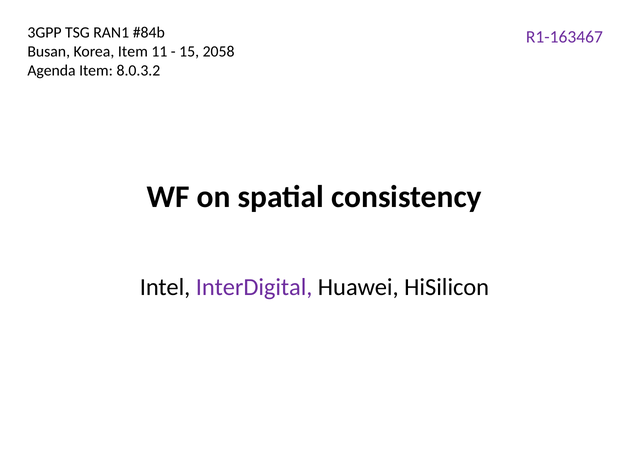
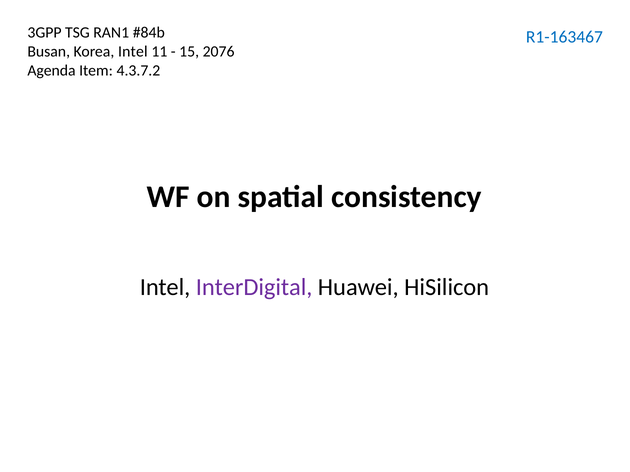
R1-163467 colour: purple -> blue (564, 37)
Korea Item: Item -> Intel (133, 52)
2058: 2058 -> 2076 (219, 52)
8.0.3.2: 8.0.3.2 -> 4.3.7.2 (138, 71)
